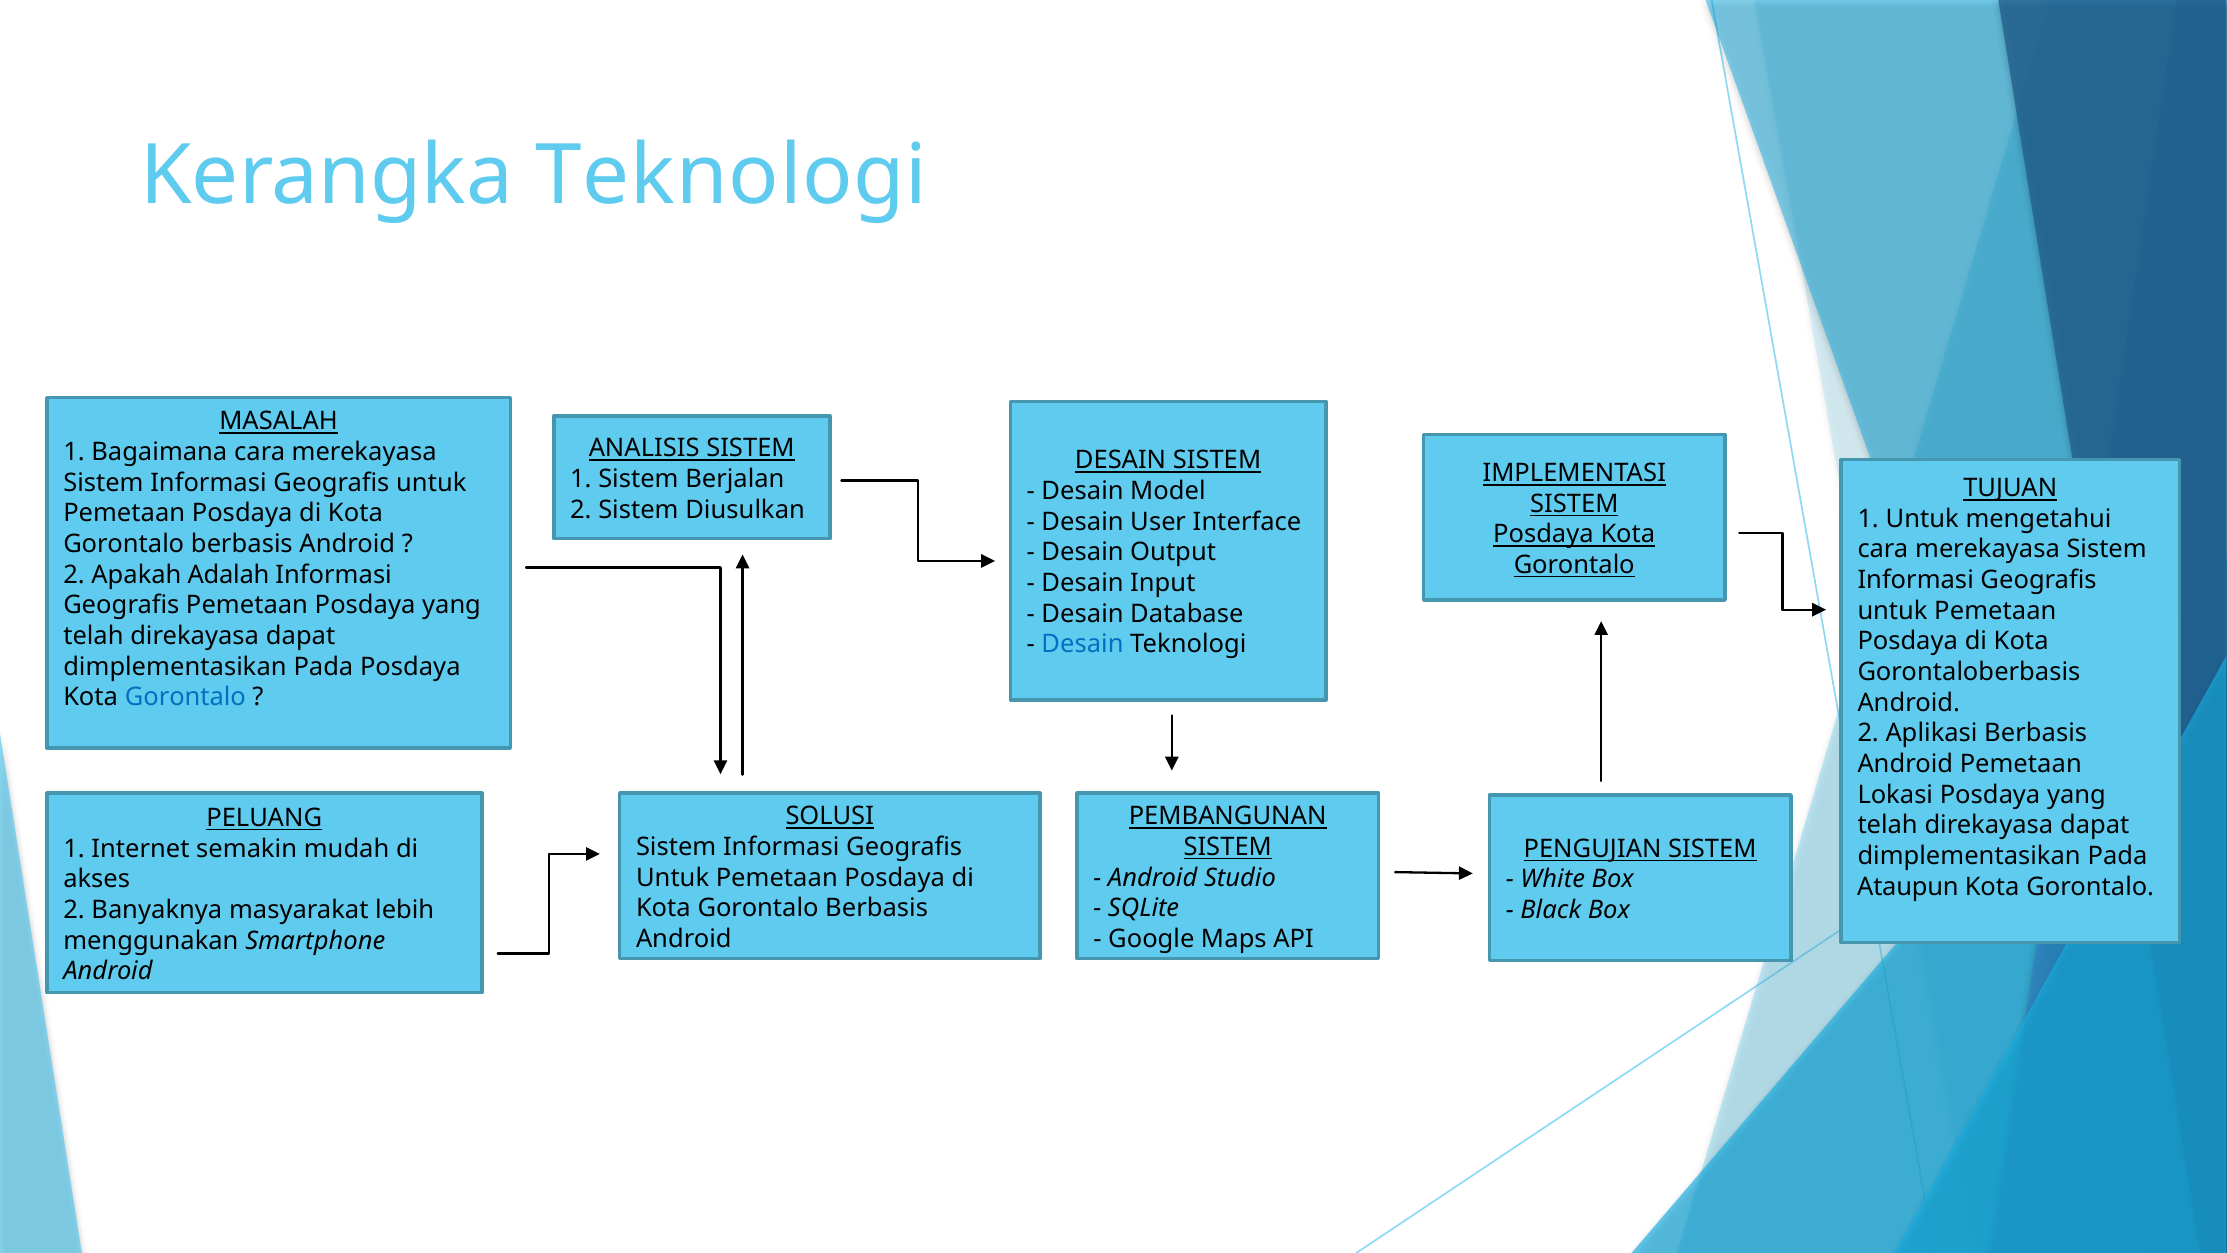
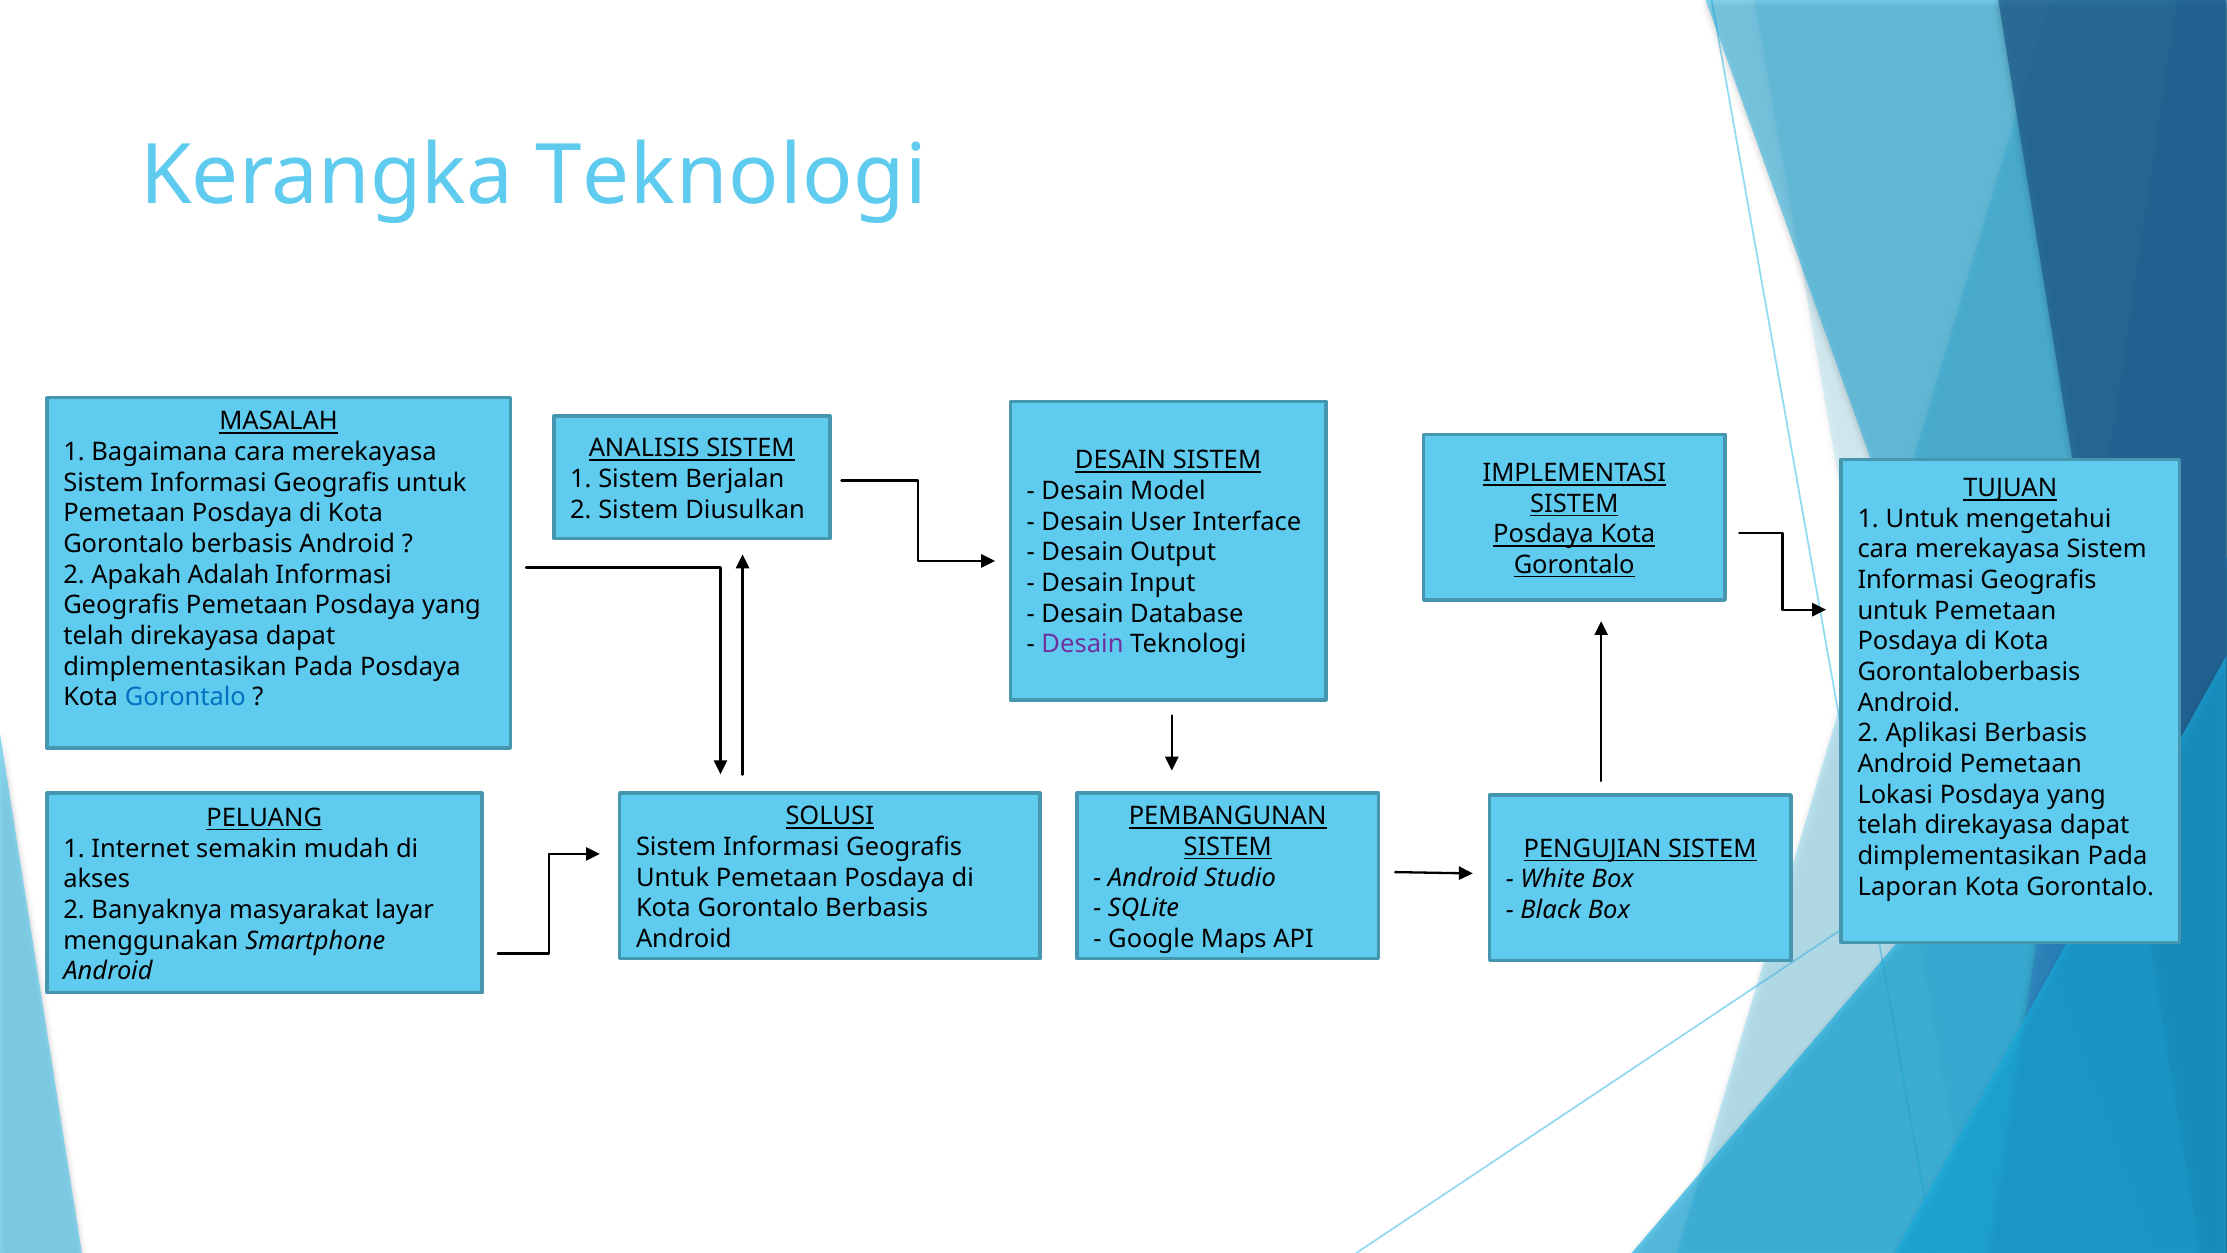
Desain colour: blue -> purple (1083, 644)
Ataupun: Ataupun -> Laporan (1908, 886)
lebih: lebih -> layar (405, 910)
